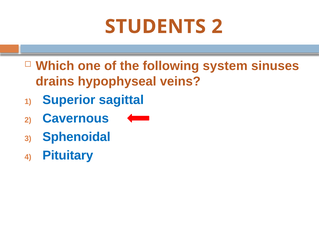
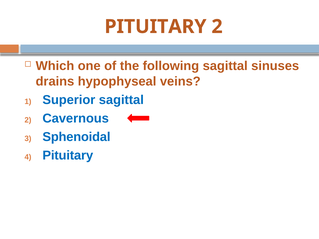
STUDENTS: STUDENTS -> PITUITARY (155, 27)
following system: system -> sagittal (225, 66)
